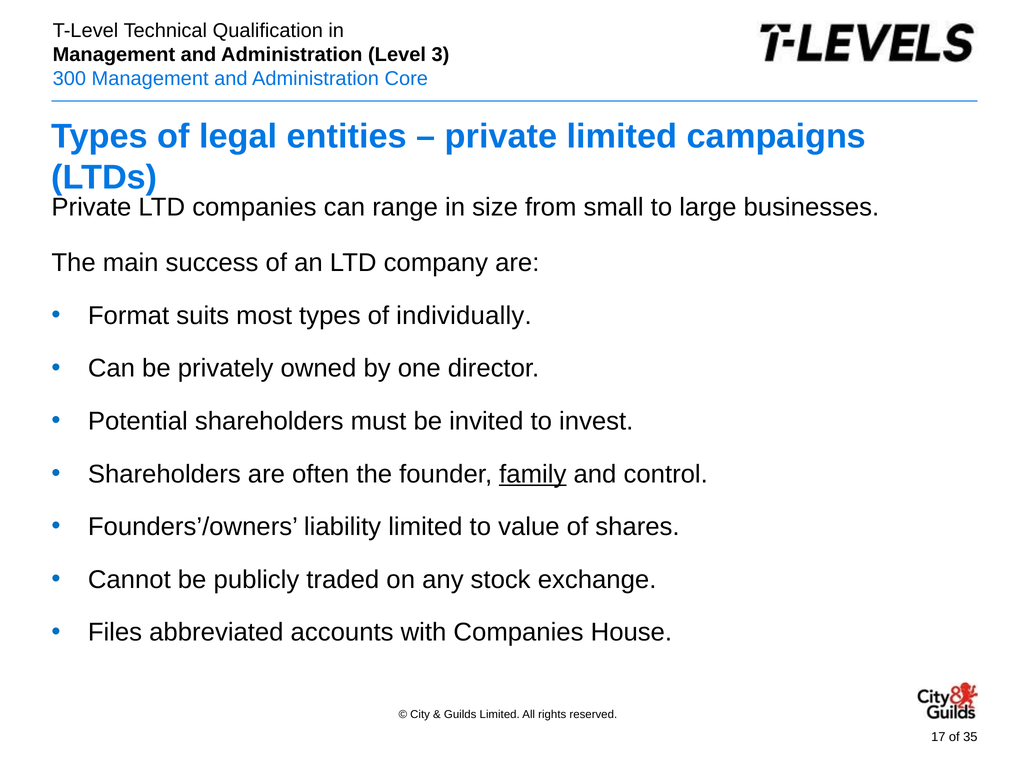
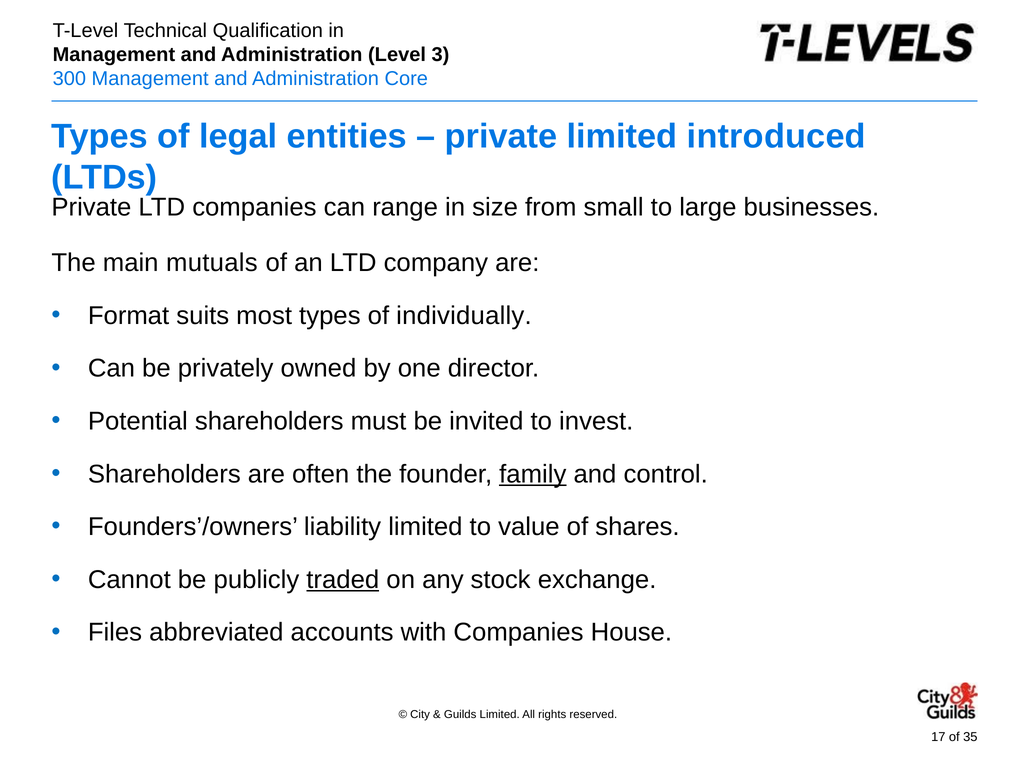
campaigns: campaigns -> introduced (776, 136)
success: success -> mutuals (212, 263)
traded underline: none -> present (343, 580)
